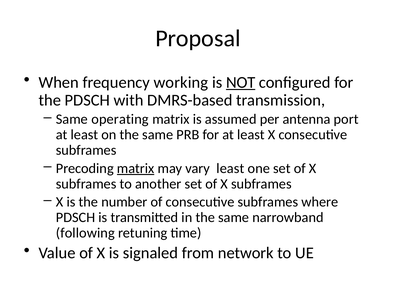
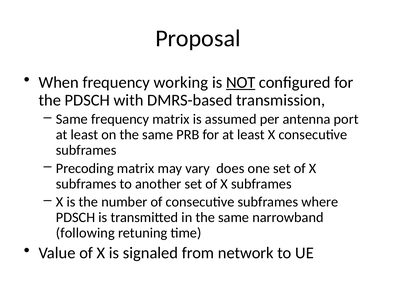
Same operating: operating -> frequency (120, 119)
matrix underline: present -> none (136, 168)
vary least: least -> does (230, 168)
